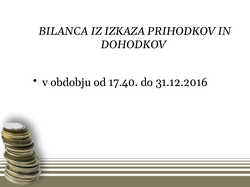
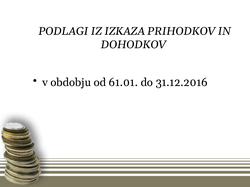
BILANCA: BILANCA -> PODLAGI (63, 31)
17.40: 17.40 -> 61.01 (123, 83)
